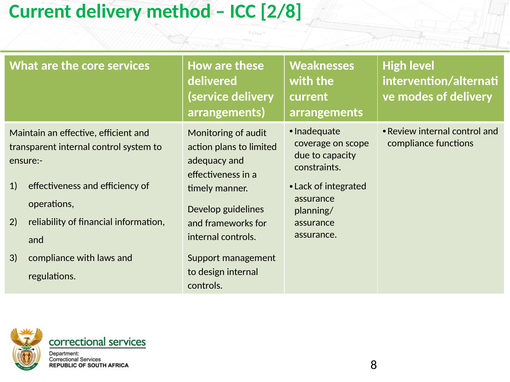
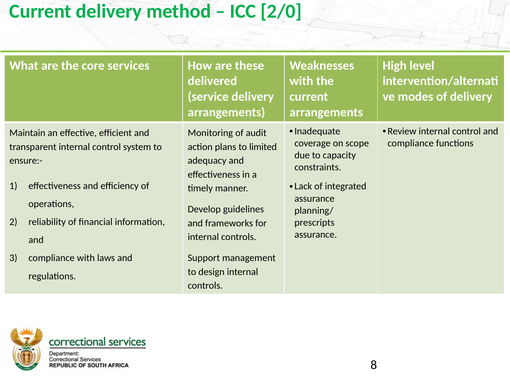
2/8: 2/8 -> 2/0 (281, 11)
assurance: assurance -> prescripts (314, 223)
